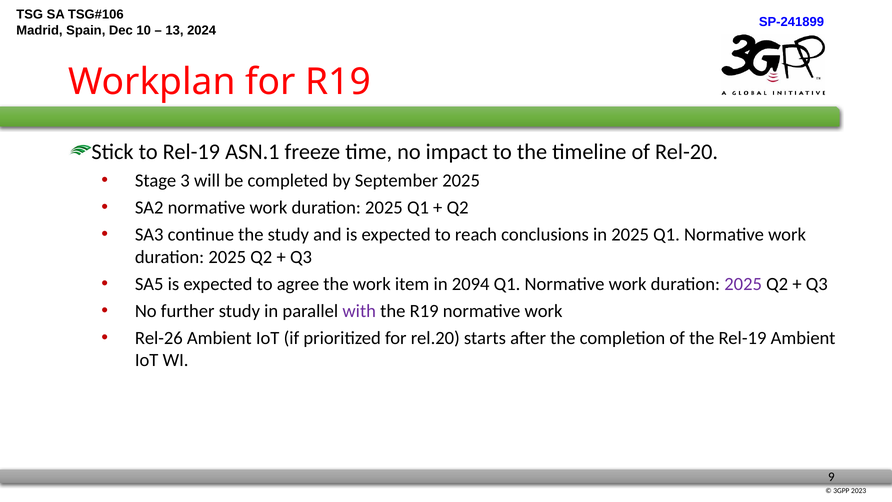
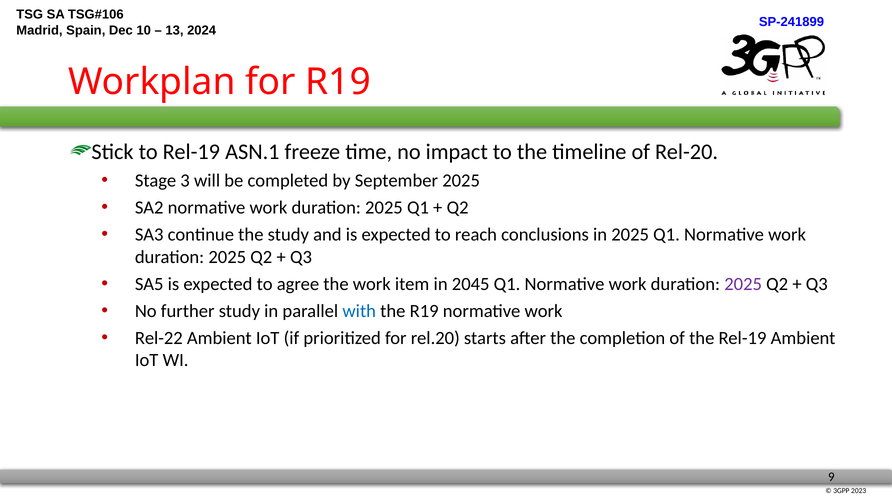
2094: 2094 -> 2045 (471, 284)
with colour: purple -> blue (359, 311)
Rel-26: Rel-26 -> Rel-22 (159, 338)
